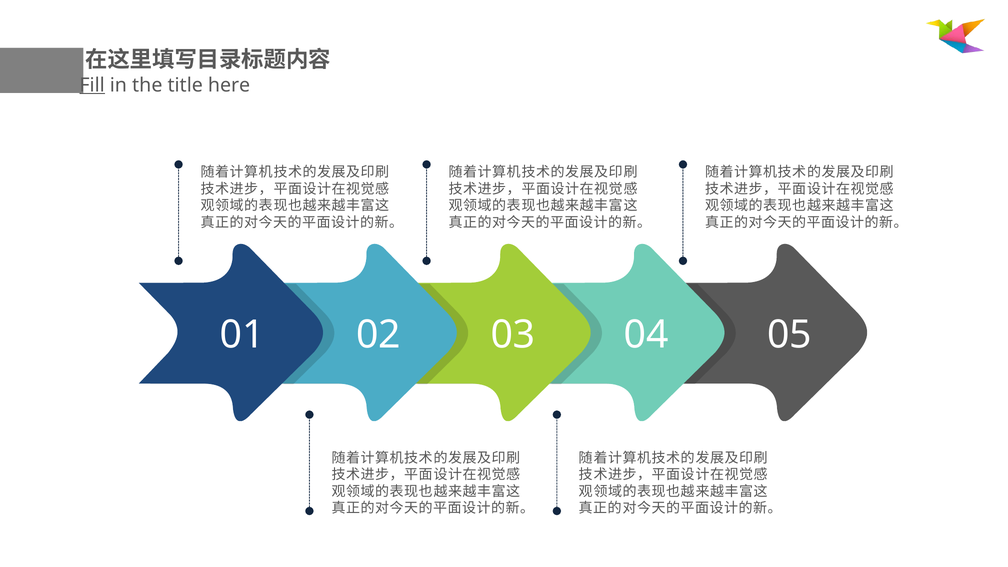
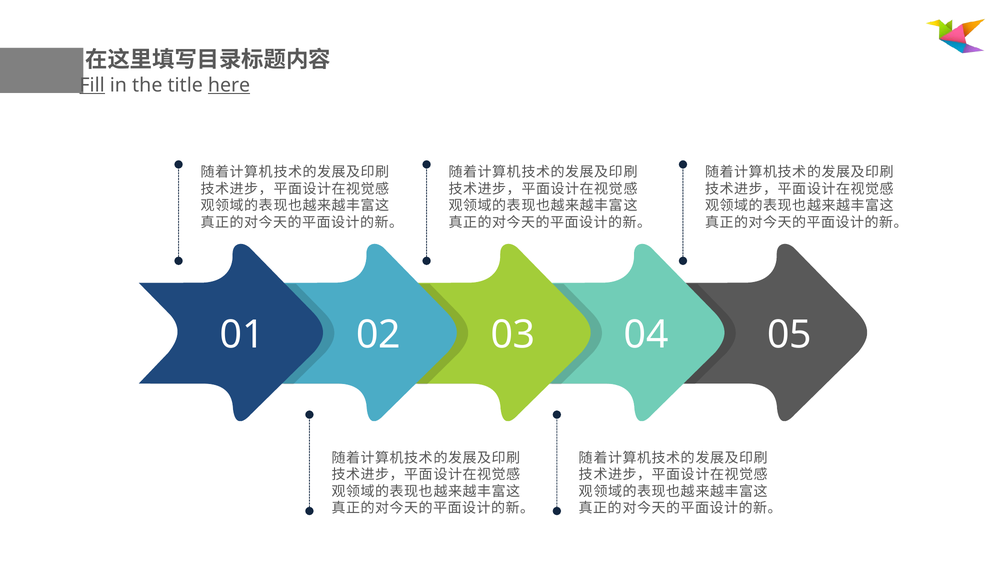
here underline: none -> present (229, 85)
